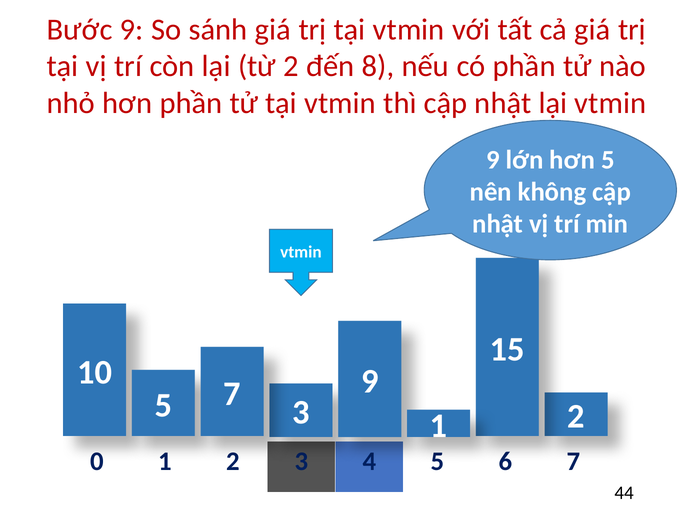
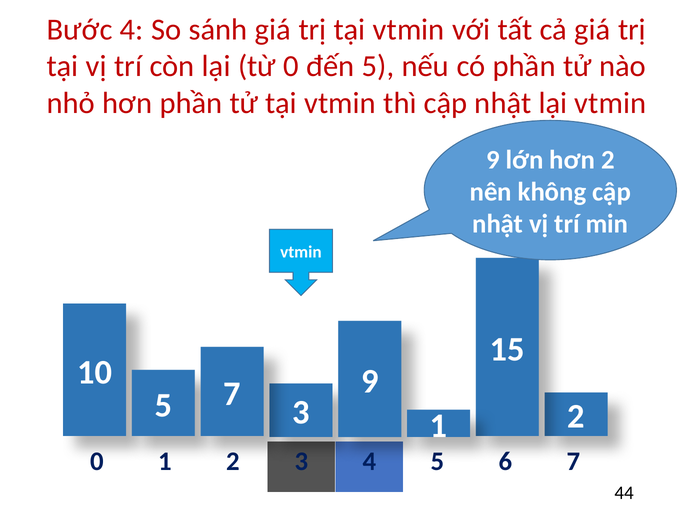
Bước 9: 9 -> 4 (132, 30)
từ 2: 2 -> 0 (291, 66)
đến 8: 8 -> 5 (378, 66)
hơn 5: 5 -> 2 (608, 160)
